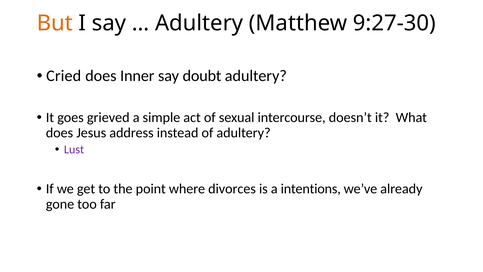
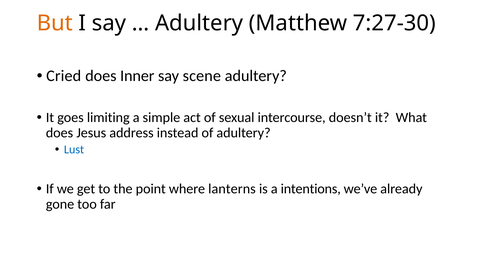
9:27-30: 9:27-30 -> 7:27-30 (394, 23)
doubt: doubt -> scene (202, 76)
grieved: grieved -> limiting (108, 118)
Lust colour: purple -> blue (74, 149)
divorces: divorces -> lanterns (232, 189)
